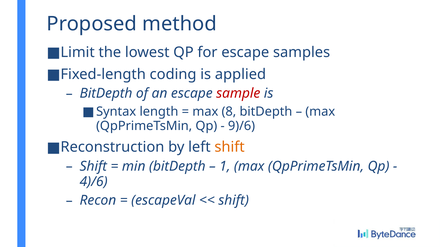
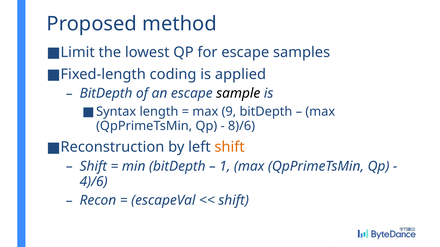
sample colour: red -> black (238, 94)
8: 8 -> 9 (229, 112)
9)/6: 9)/6 -> 8)/6 (242, 126)
